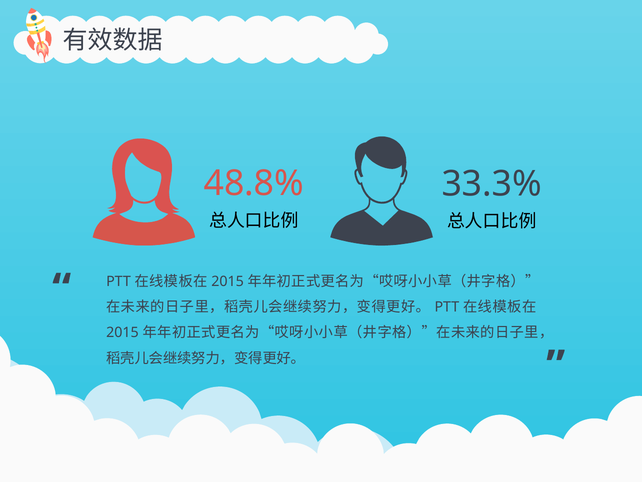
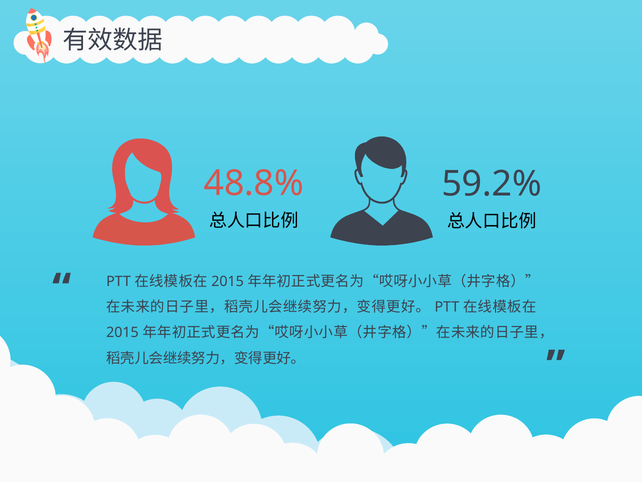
33.3%: 33.3% -> 59.2% (492, 184)
